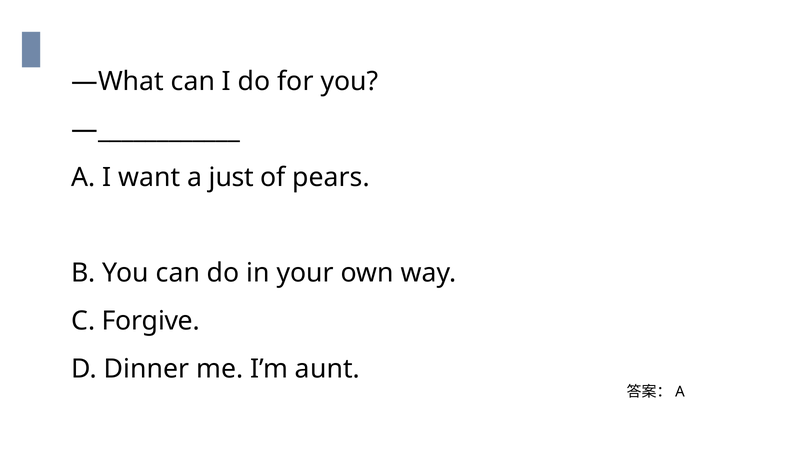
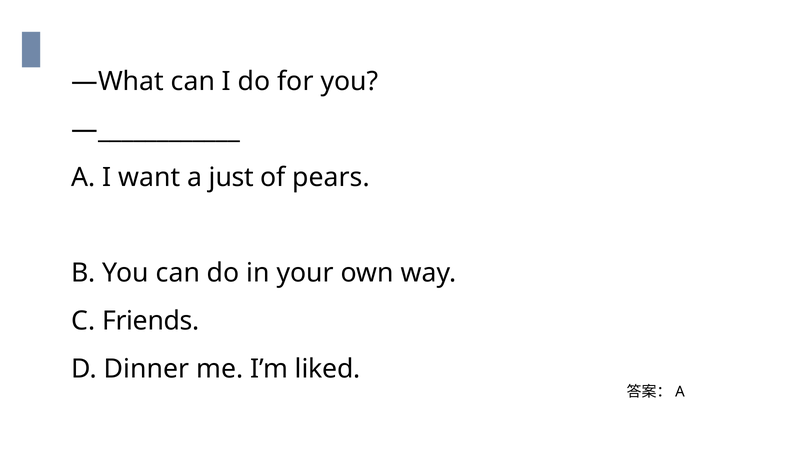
Forgive: Forgive -> Friends (151, 321)
aunt: aunt -> liked (328, 369)
